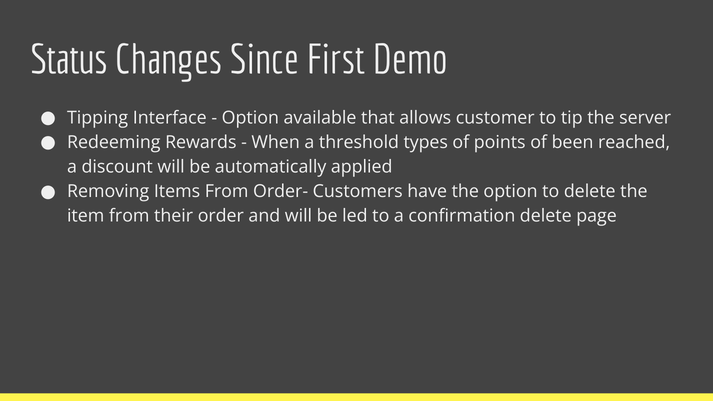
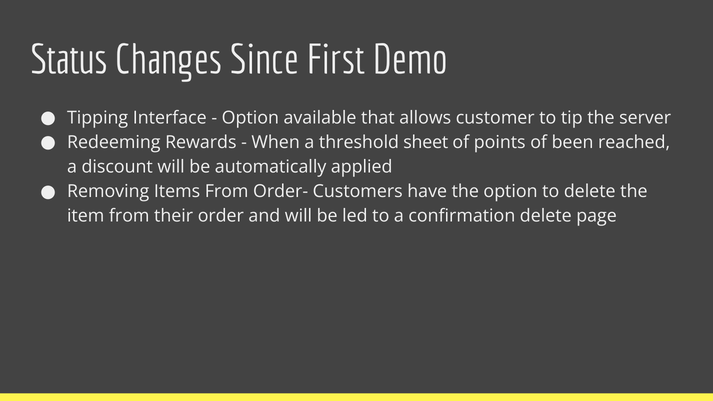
types: types -> sheet (426, 142)
